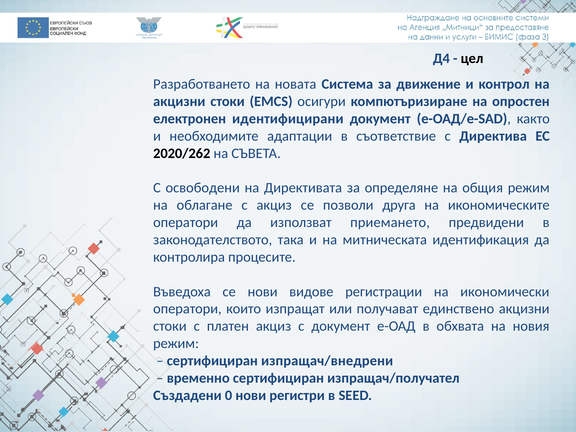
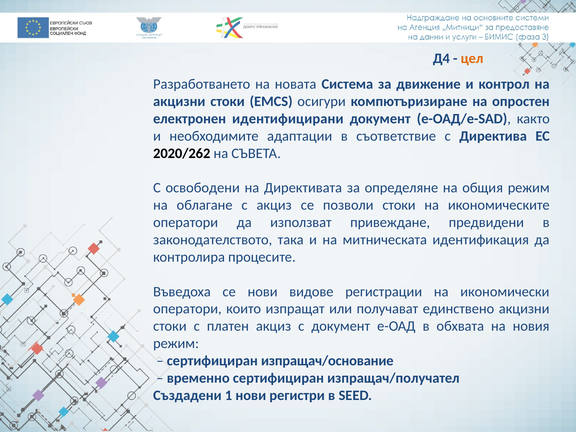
цел colour: black -> orange (472, 58)
позволи друга: друга -> стоки (399, 205)
приемането: приемането -> привеждане (390, 222)
изпращач/внедрени: изпращач/внедрени -> изпращач/основание (327, 361)
0: 0 -> 1 (229, 395)
